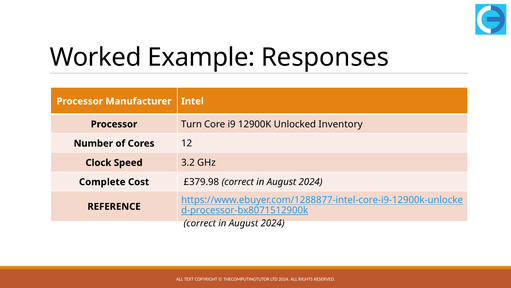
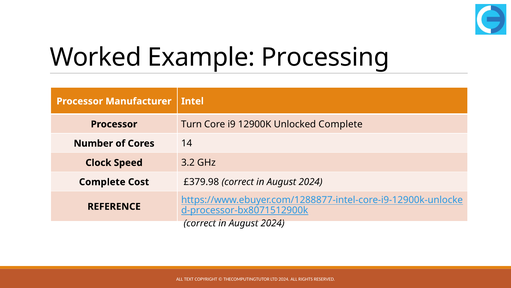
Responses: Responses -> Processing (325, 57)
Unlocked Inventory: Inventory -> Complete (341, 124)
12: 12 -> 14 (187, 143)
